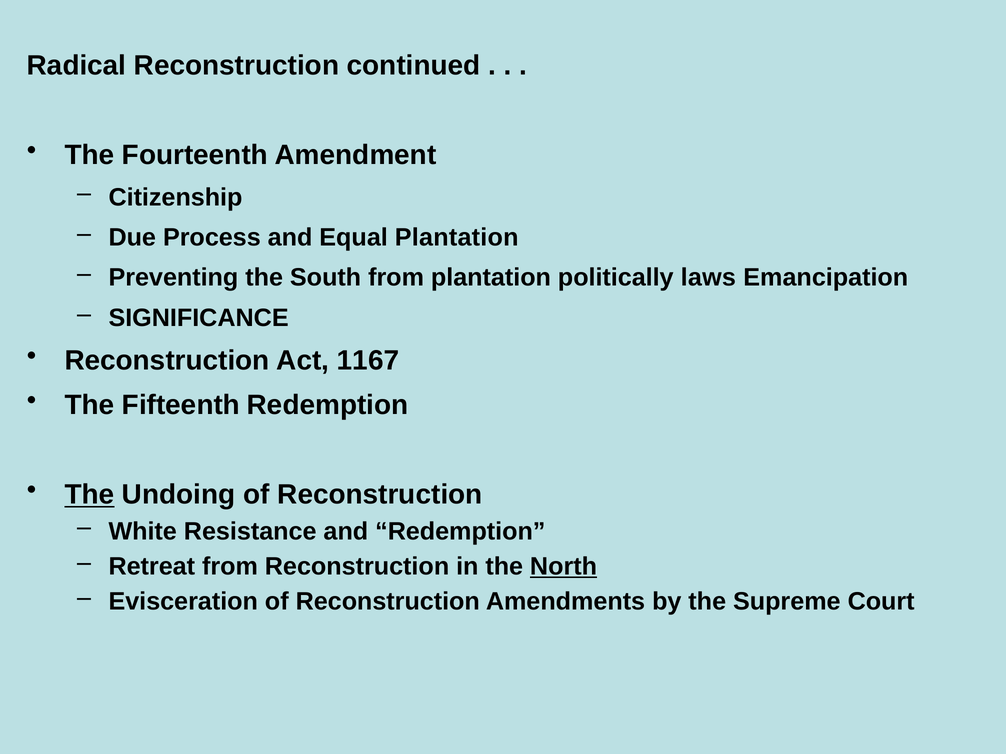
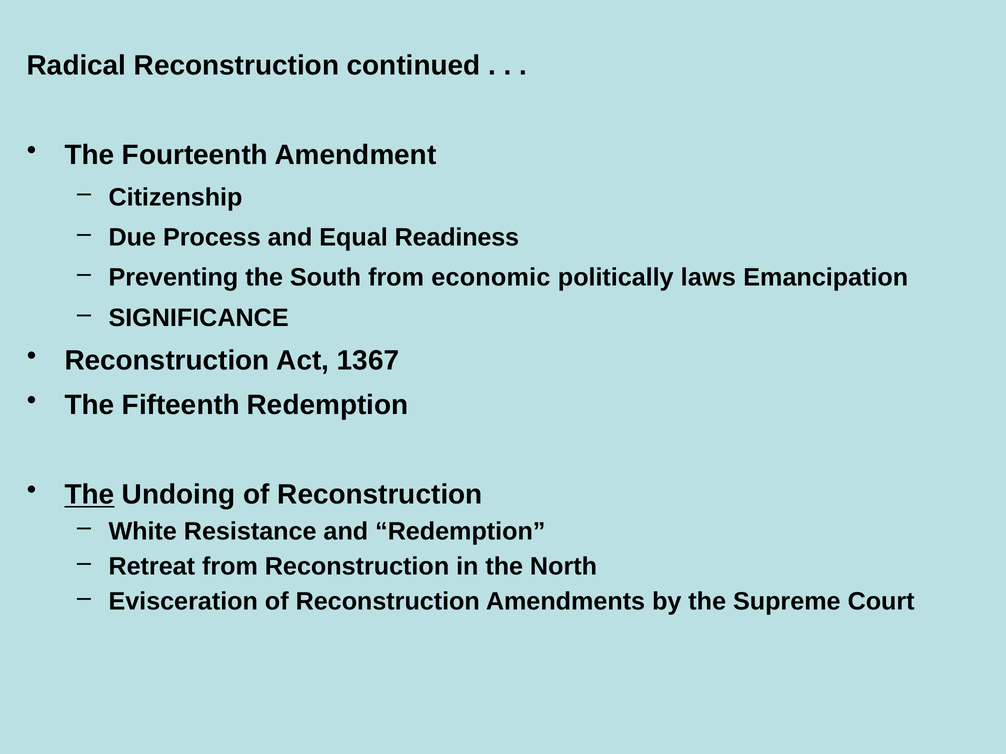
Equal Plantation: Plantation -> Readiness (457, 238)
from plantation: plantation -> economic (491, 278)
1167: 1167 -> 1367 (368, 361)
North underline: present -> none (564, 567)
